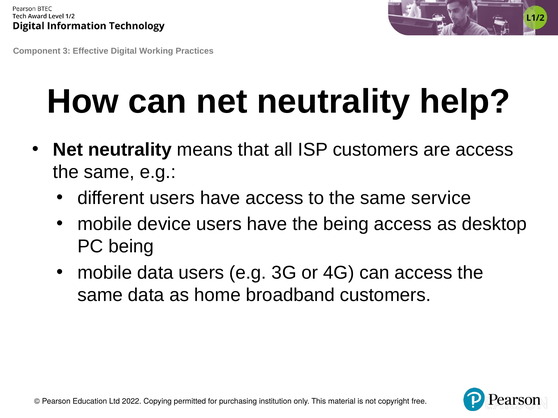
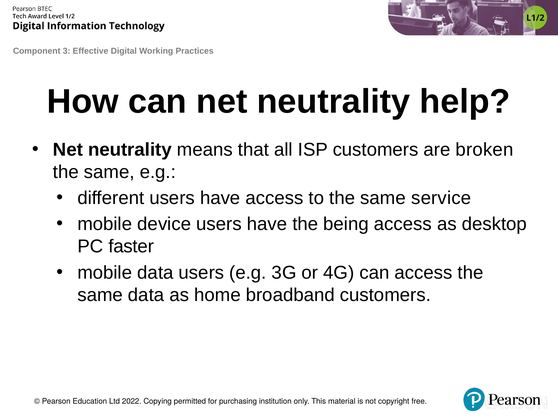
are access: access -> broken (484, 150)
PC being: being -> faster (131, 247)
